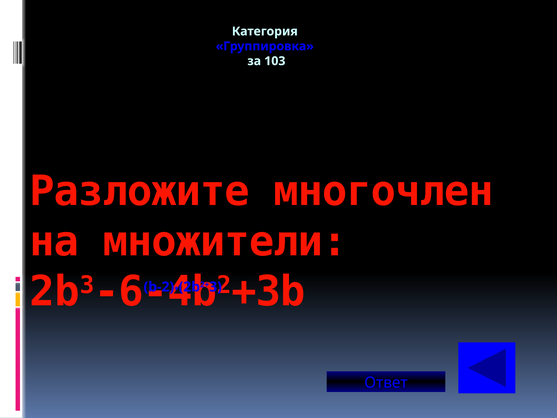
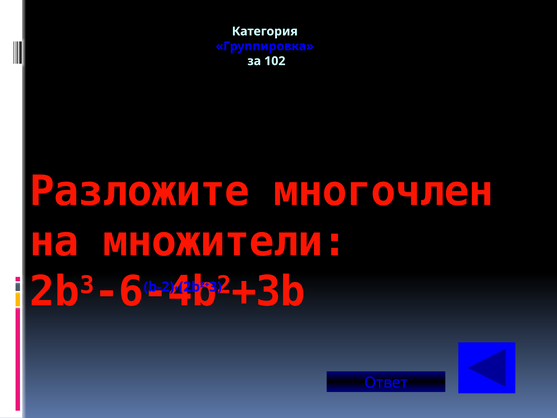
103: 103 -> 102 (275, 61)
